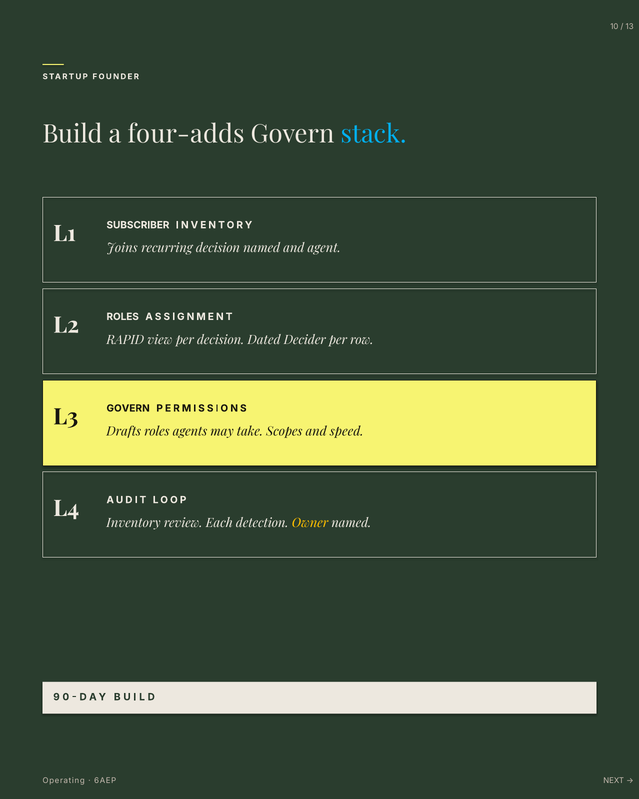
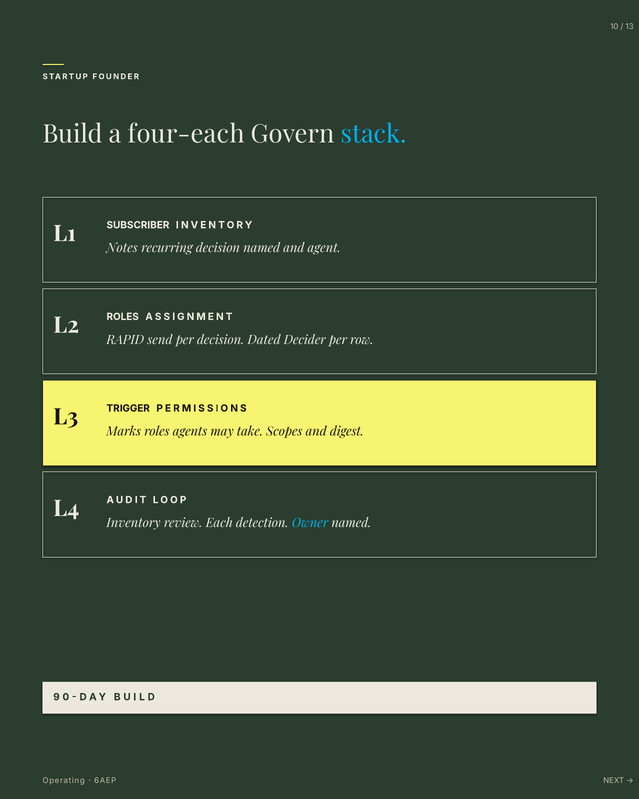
four-adds: four-adds -> four-each (186, 134)
Joins: Joins -> Notes (122, 248)
view: view -> send (160, 340)
L3 GOVERN: GOVERN -> TRIGGER (128, 408)
Drafts: Drafts -> Marks (124, 431)
speed: speed -> digest (347, 431)
Owner colour: yellow -> light blue (310, 523)
